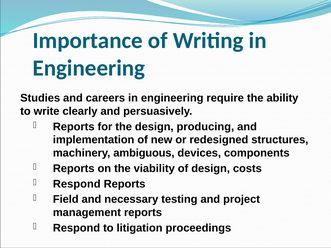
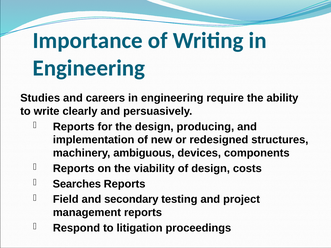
Respond: Respond -> Searches (77, 184)
necessary: necessary -> secondary (131, 200)
